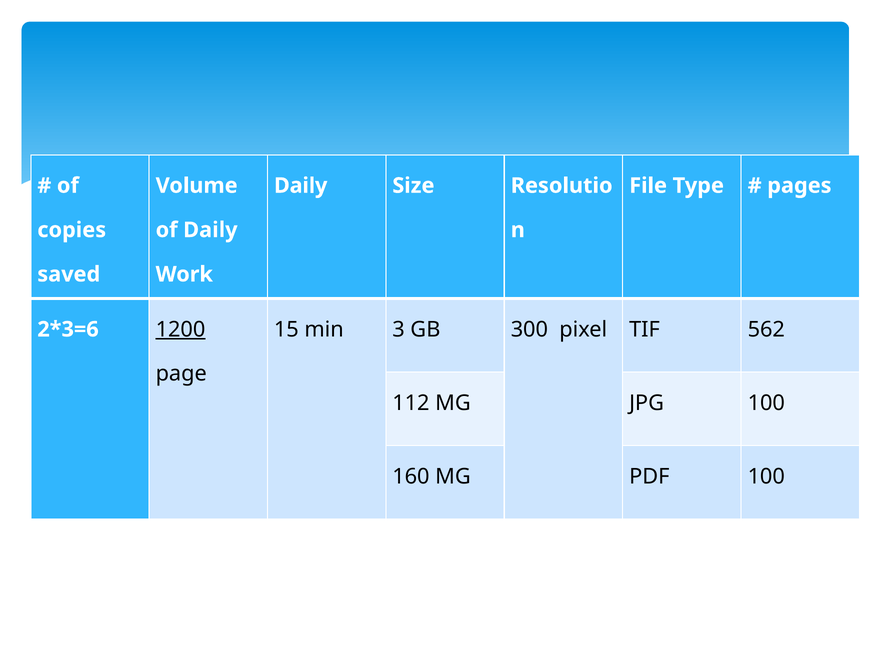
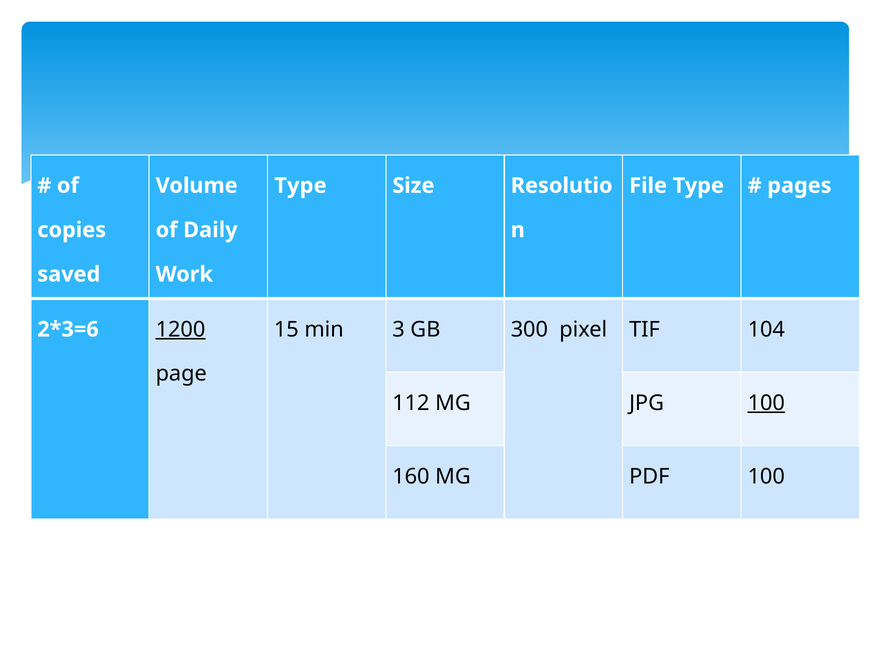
Daily: Daily -> Type (300, 186)
562: 562 -> 104 (766, 330)
100 underline: none -> present (766, 403)
